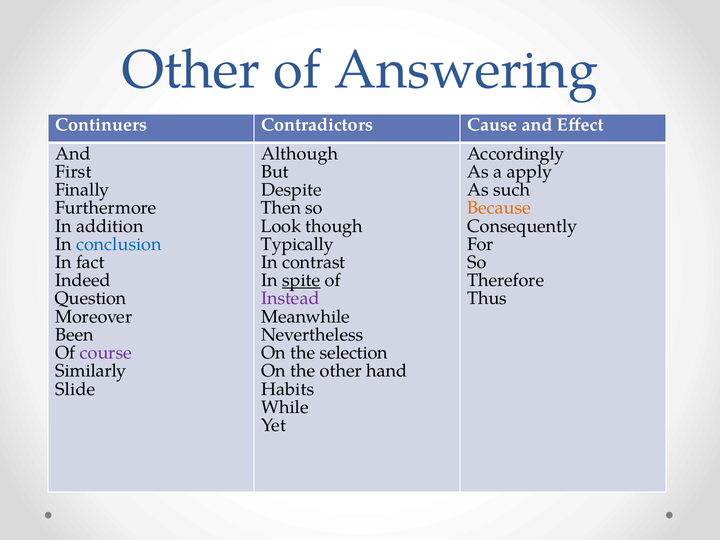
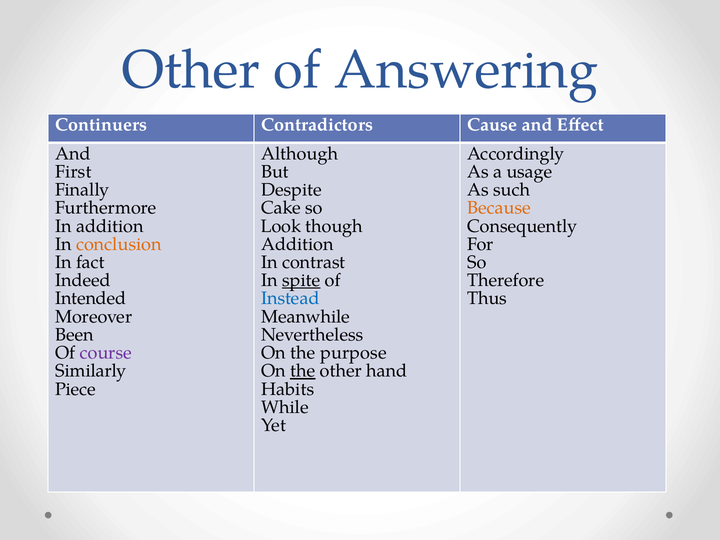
apply: apply -> usage (529, 172)
Then: Then -> Cake (281, 208)
conclusion colour: blue -> orange (119, 244)
Typically: Typically -> Addition (297, 244)
Question: Question -> Intended (91, 299)
Instead colour: purple -> blue (290, 299)
selection: selection -> purpose (353, 353)
the underline: none -> present (303, 371)
Slide: Slide -> Piece (76, 389)
